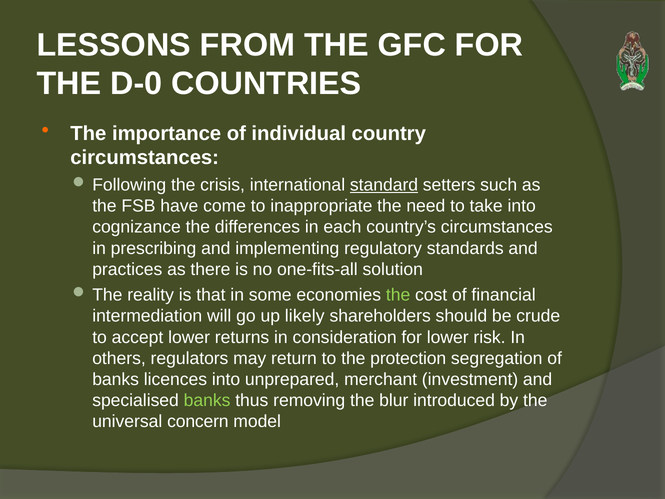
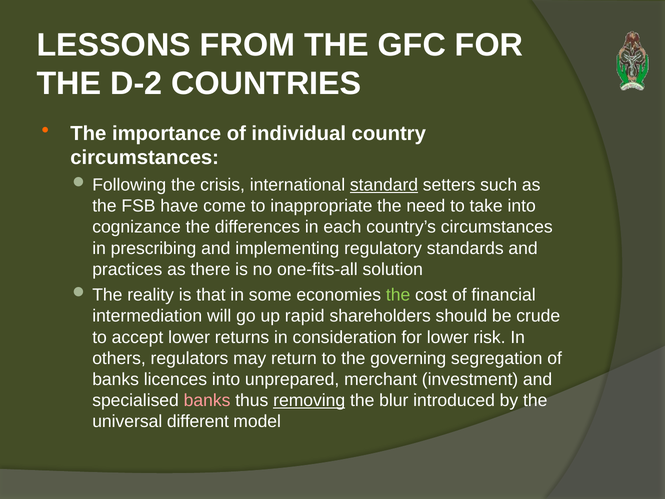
D-0: D-0 -> D-2 (136, 84)
likely: likely -> rapid (305, 316)
protection: protection -> governing (408, 358)
banks colour: light green -> pink (207, 400)
removing underline: none -> present (309, 400)
concern: concern -> different (198, 421)
